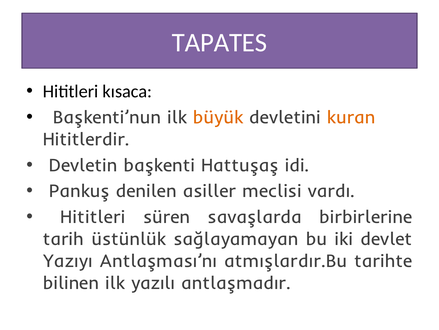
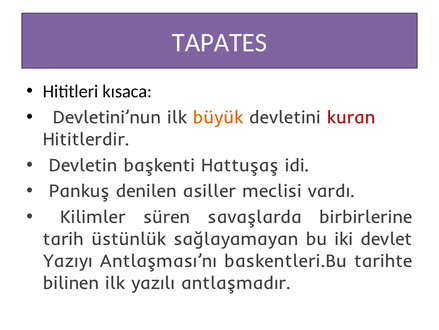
Başkenti’nun: Başkenti’nun -> Devletini’nun (107, 117)
kuran colour: orange -> red (351, 117)
Hititleri: Hititleri -> Kilimler (93, 217)
atmışlardır.Bu: atmışlardır.Bu -> baskentleri.Bu (286, 261)
